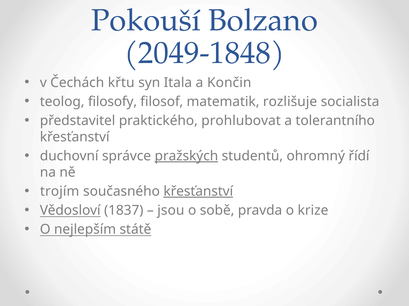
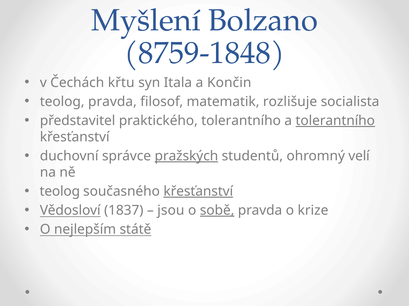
Pokouší: Pokouší -> Myšlení (146, 20)
2049-1848: 2049-1848 -> 8759-1848 (204, 53)
teolog filosofy: filosofy -> pravda (112, 102)
praktického prohlubovat: prohlubovat -> tolerantního (241, 121)
tolerantního underline: none -> present (335, 121)
řídí: řídí -> velí (359, 156)
trojím: trojím -> teolog (60, 192)
sobě underline: none -> present (217, 211)
